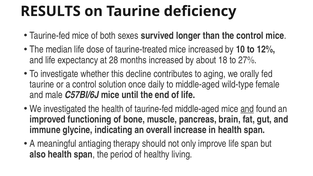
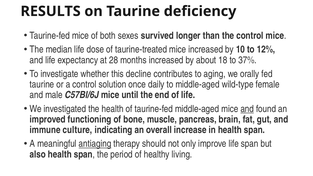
27%: 27% -> 37% (248, 60)
glycine: glycine -> culture (77, 130)
antiaging underline: none -> present (95, 144)
